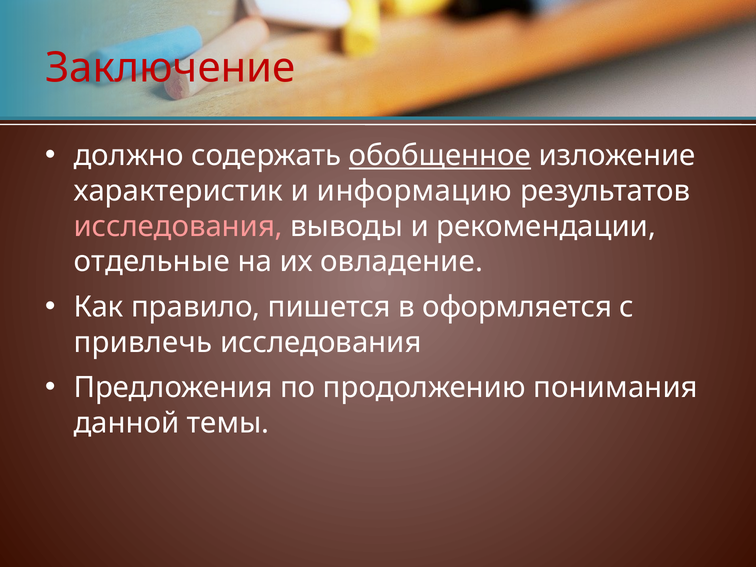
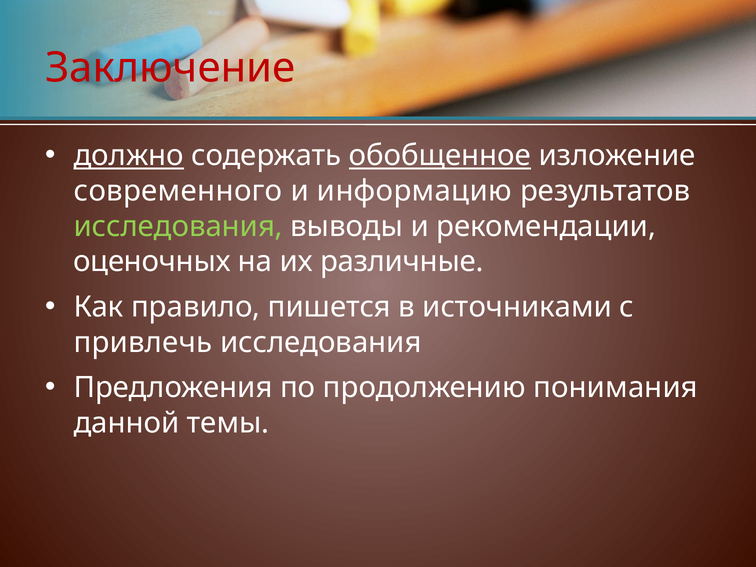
должно underline: none -> present (129, 156)
характеристик: характеристик -> современного (178, 191)
исследования colour: pink -> light green (178, 226)
отдельные: отдельные -> оценочных (152, 262)
овладение: овладение -> различные (402, 262)
оформляется: оформляется -> источниками (517, 307)
